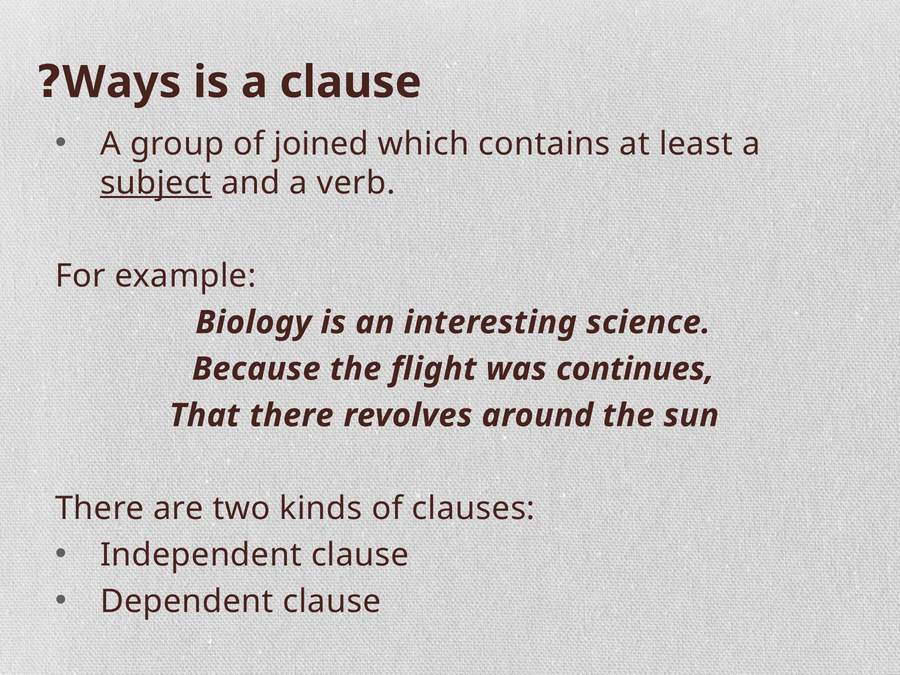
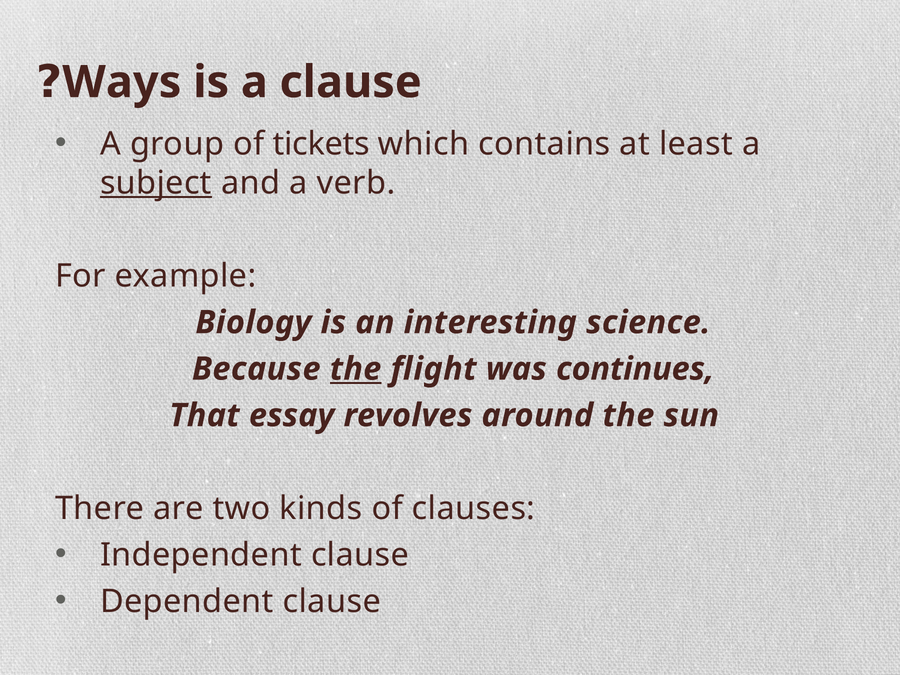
joined: joined -> tickets (321, 144)
the underline: none -> present (356, 369)
That there: there -> essay (292, 415)
